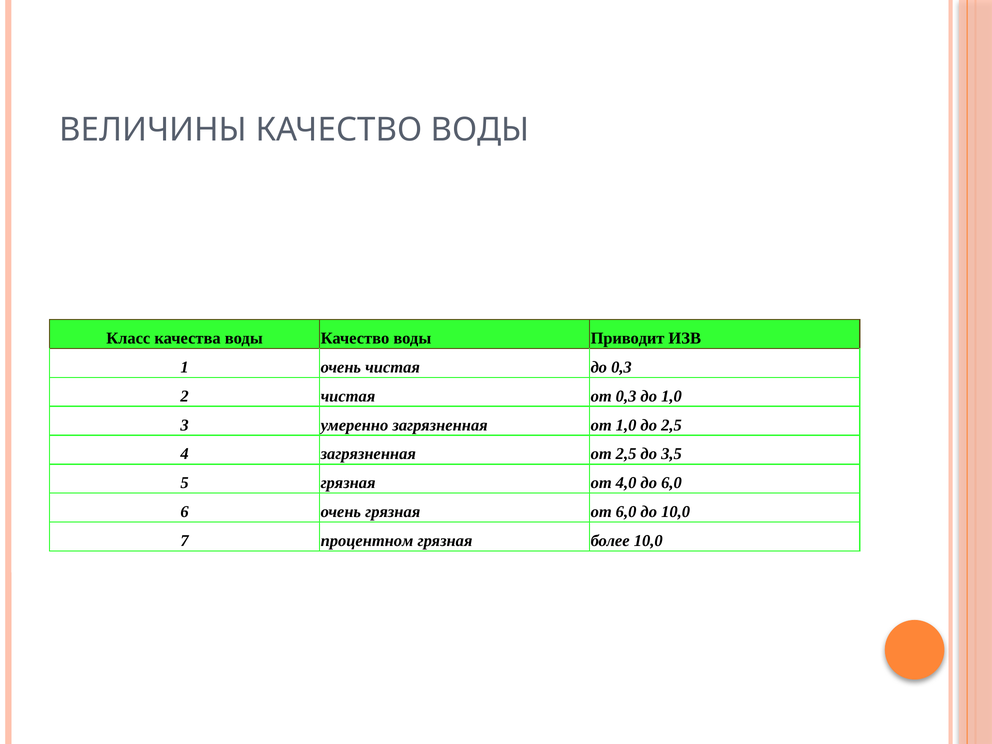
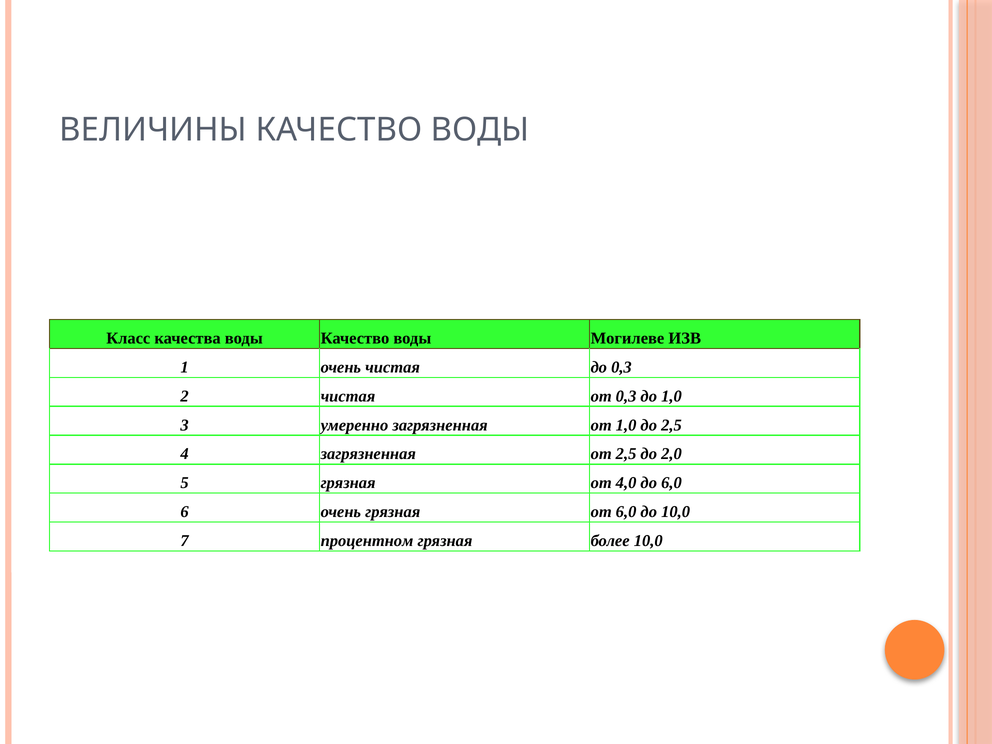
Приводит: Приводит -> Могилеве (627, 338)
3,5: 3,5 -> 2,0 (671, 454)
